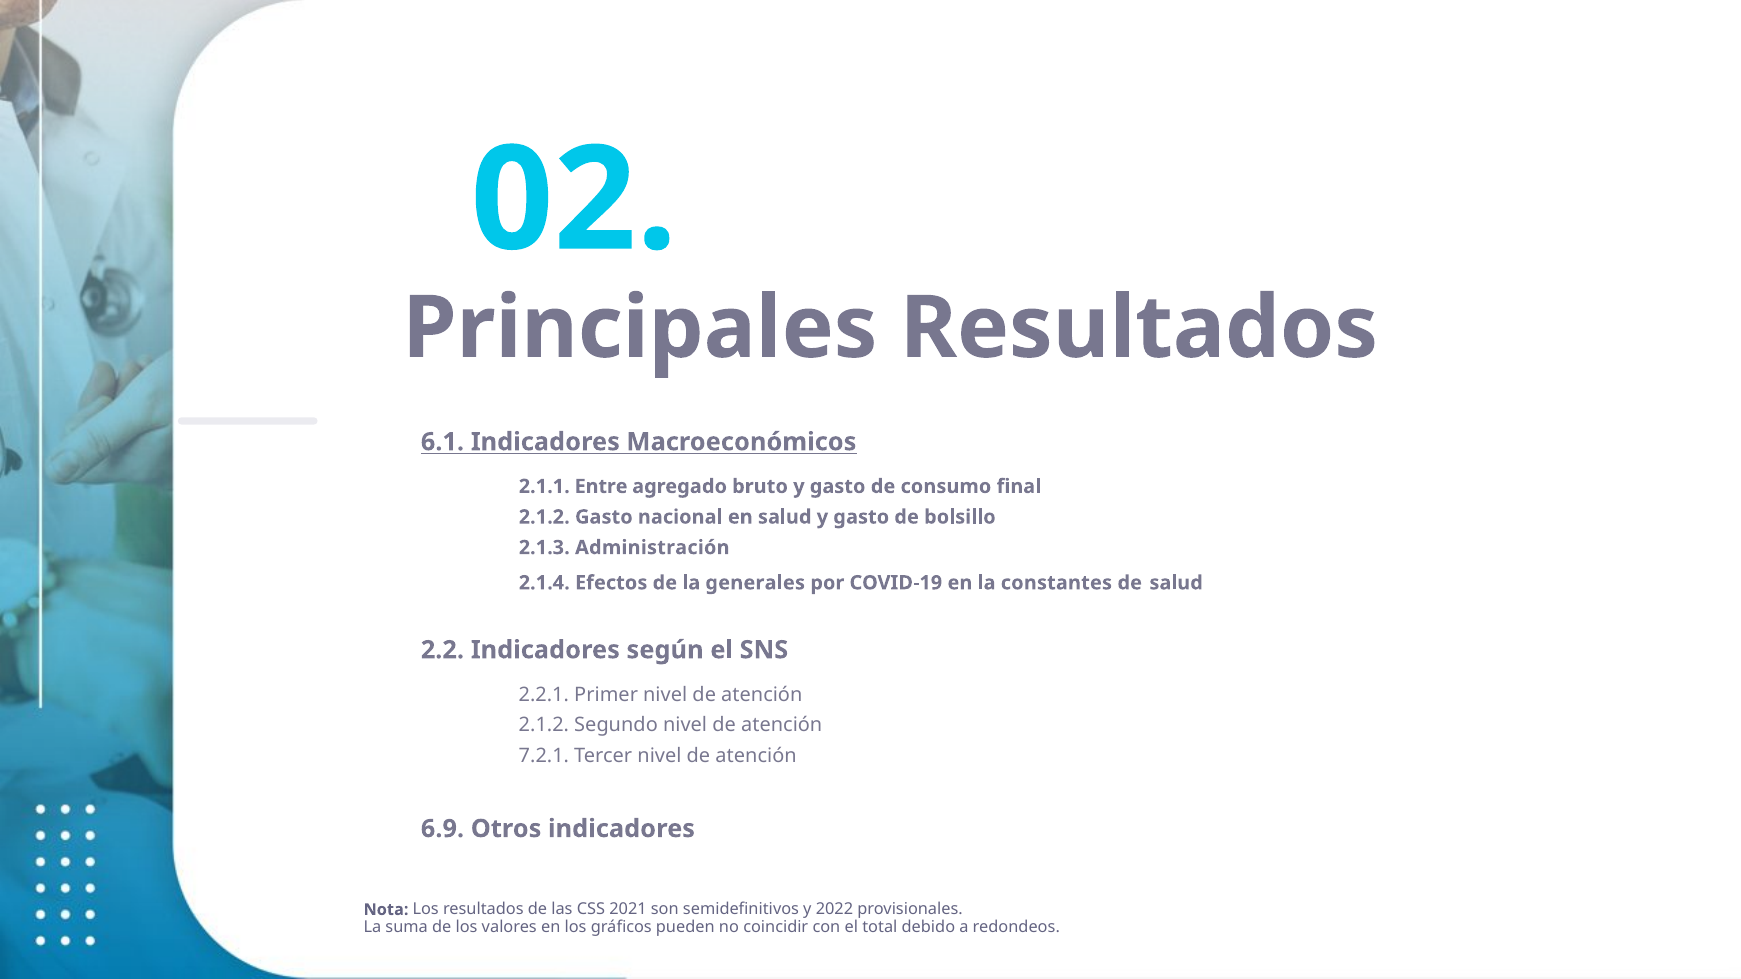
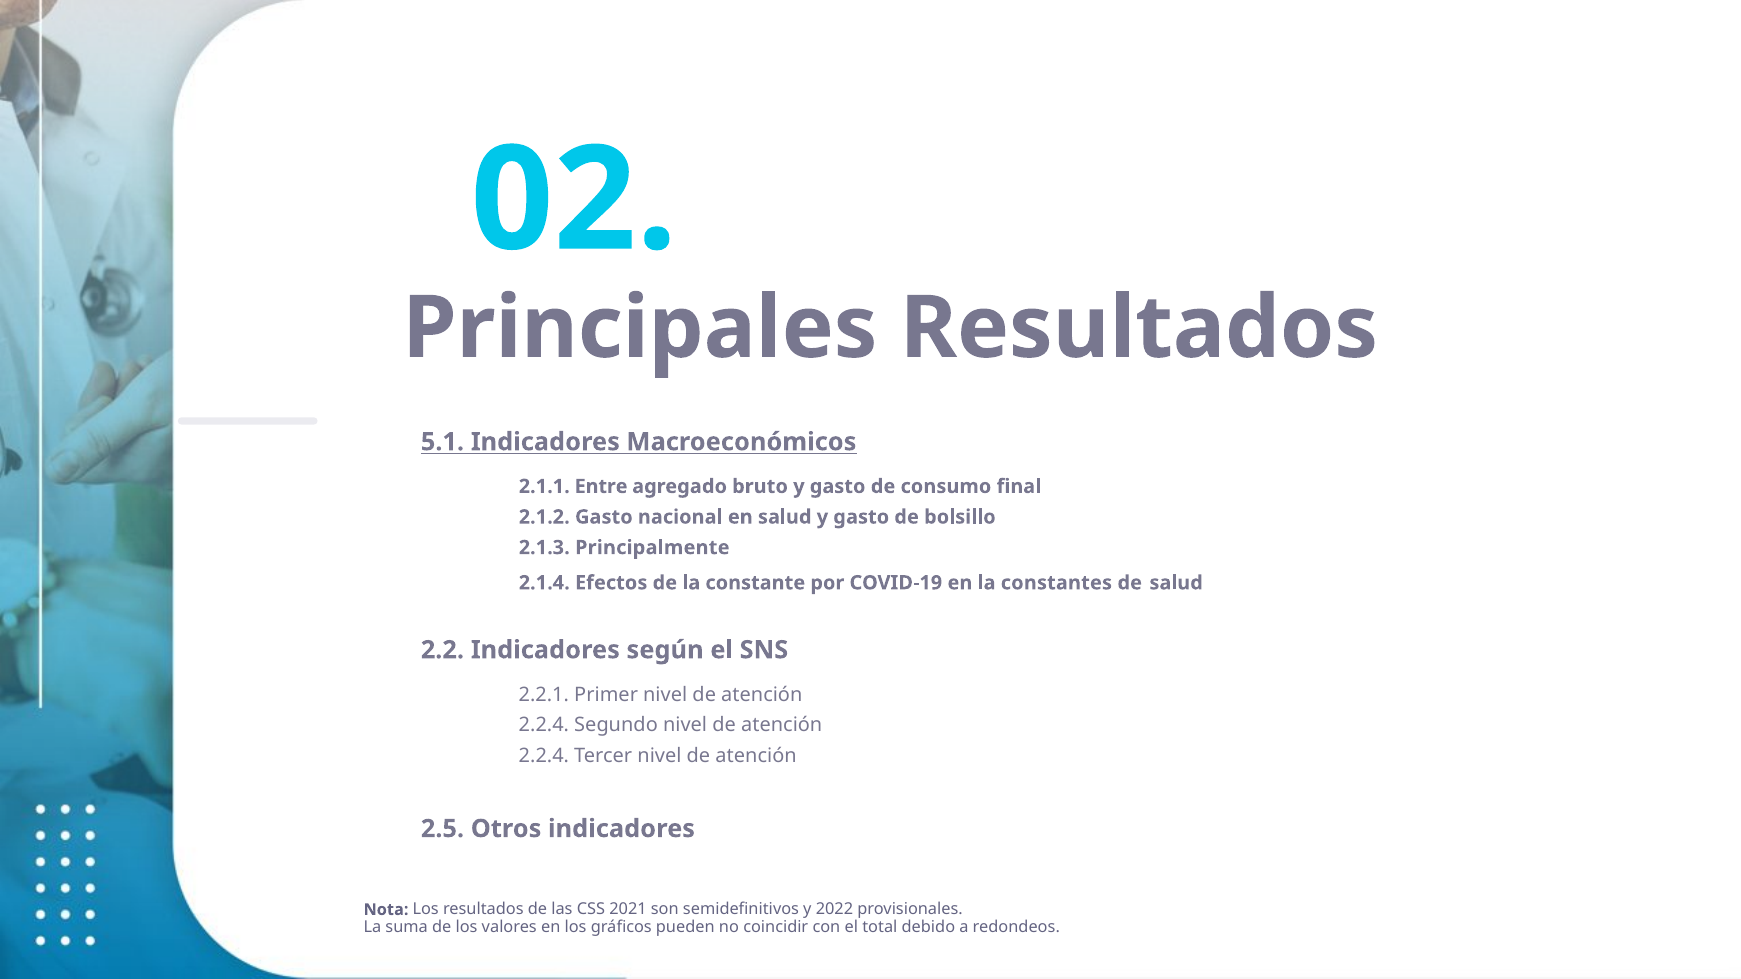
6.1: 6.1 -> 5.1 (442, 442)
Administración: Administración -> Principalmente (652, 548)
generales: generales -> constante (755, 583)
2.1.2: 2.1.2 -> 2.2.4 (544, 725)
7.2.1: 7.2.1 -> 2.2.4 (544, 756)
6.9: 6.9 -> 2.5 (442, 829)
